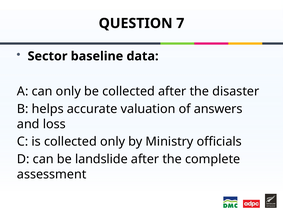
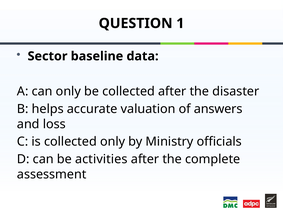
7: 7 -> 1 (180, 23)
landslide: landslide -> activities (101, 159)
